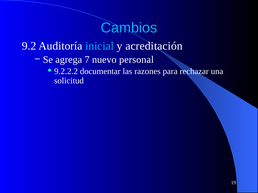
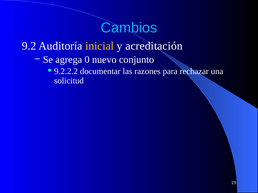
inicial colour: light blue -> yellow (100, 46)
7: 7 -> 0 (87, 60)
personal: personal -> conjunto (137, 60)
